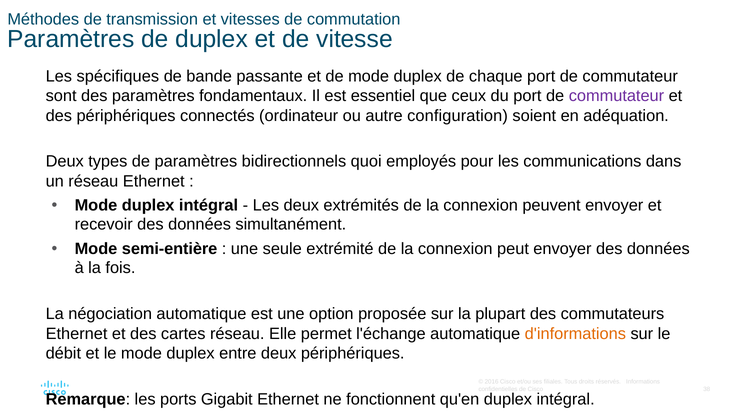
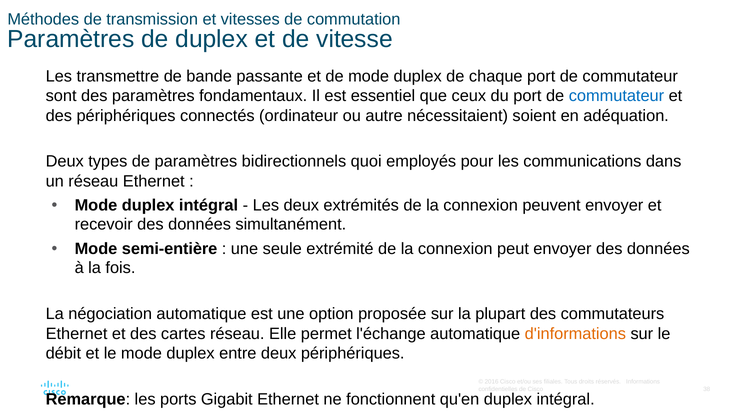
spécifiques: spécifiques -> transmettre (118, 76)
commutateur colour: purple -> blue (616, 96)
configuration: configuration -> nécessitaient (458, 116)
